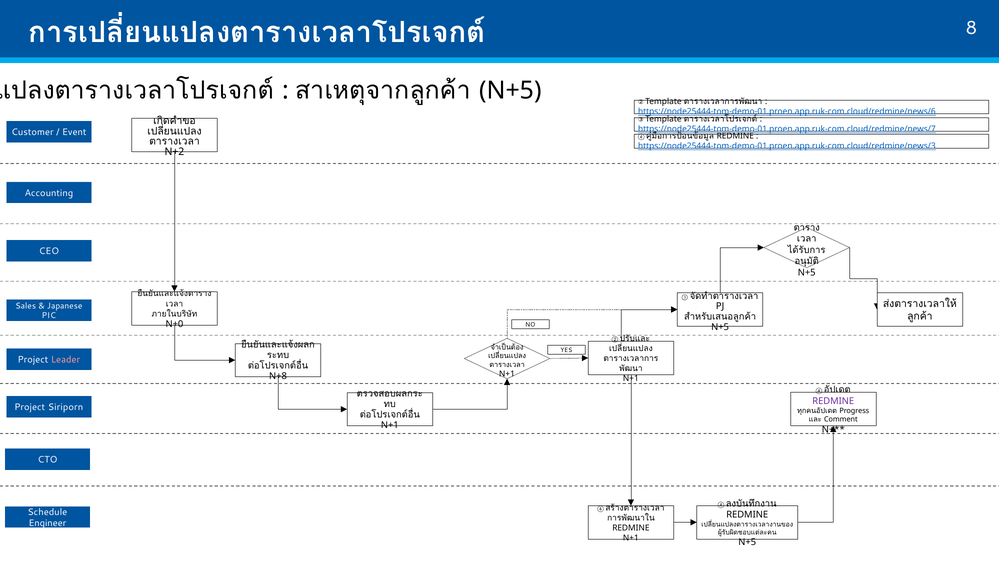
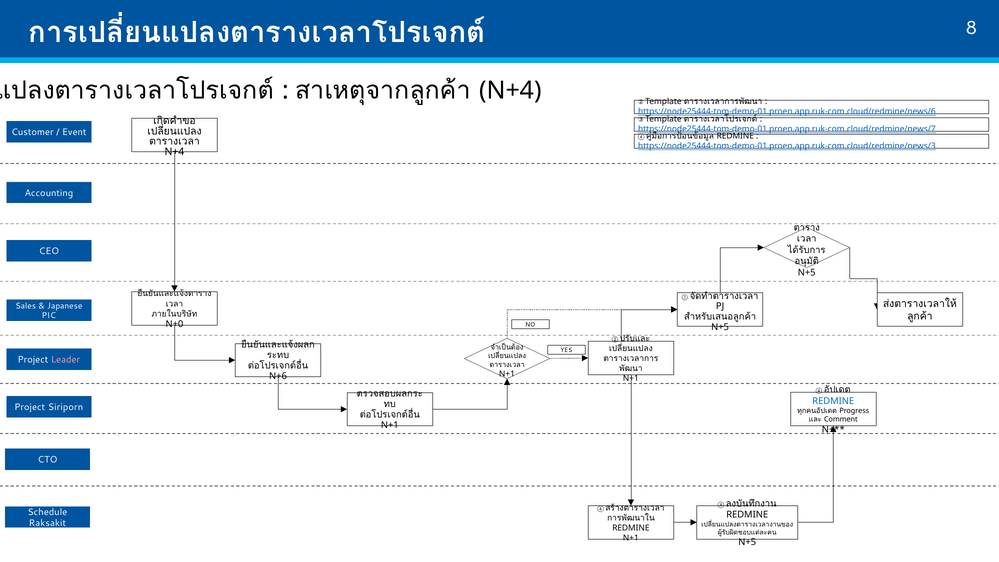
N+5: N+5 -> N+4 (510, 90)
N+2: N+2 -> N+4 (174, 152)
N+8: N+8 -> N+6 (278, 376)
REDMINE colour: purple -> blue (833, 401)
Engineer: Engineer -> Raksakit (47, 523)
